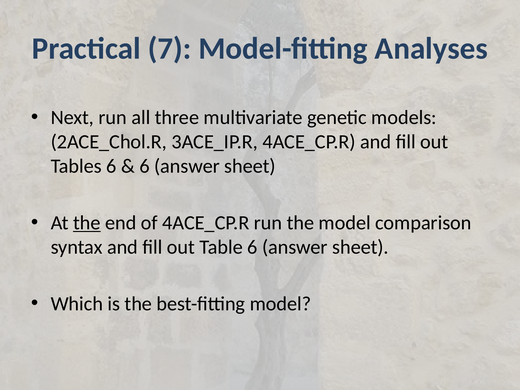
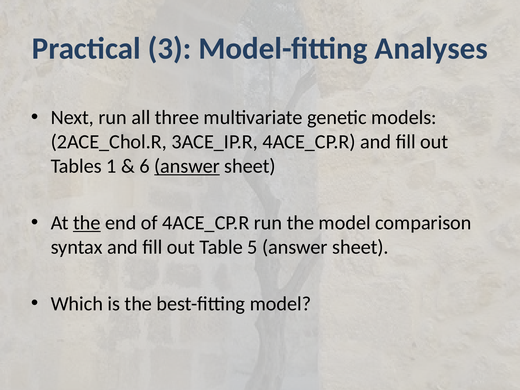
7: 7 -> 3 (170, 48)
Tables 6: 6 -> 1 (111, 166)
answer underline: none -> present (187, 166)
Table 6: 6 -> 5 (252, 247)
